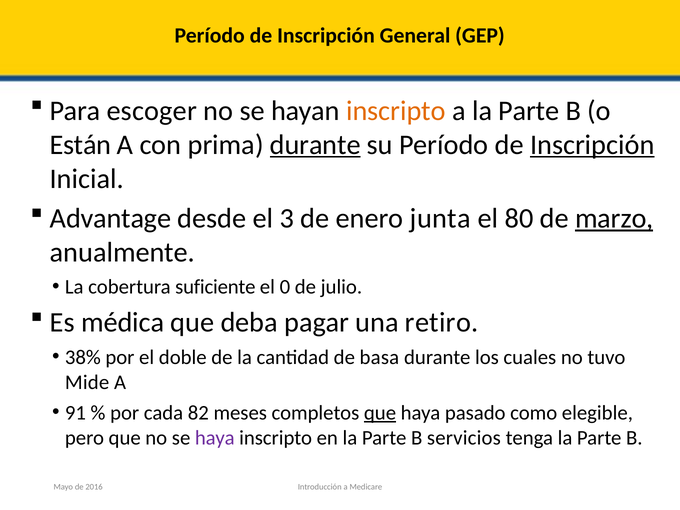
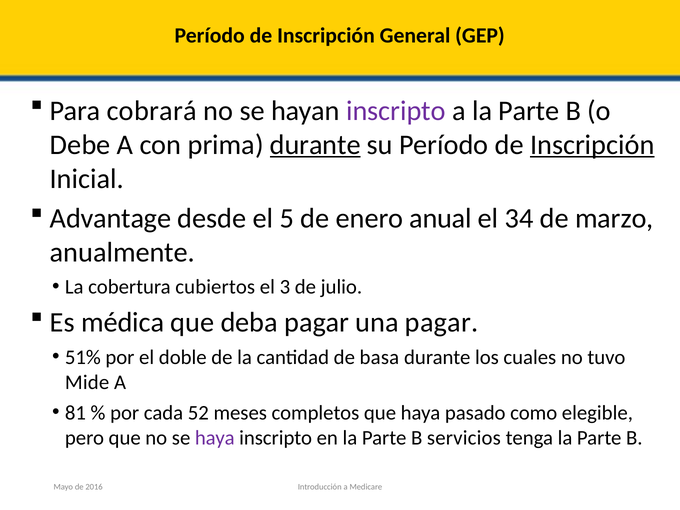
escoger: escoger -> cobrará (152, 111)
inscripto colour: orange -> purple (396, 111)
Están: Están -> Debe (80, 145)
3: 3 -> 5 (287, 218)
junta: junta -> anual (441, 218)
80: 80 -> 34 (519, 218)
marzo underline: present -> none (614, 218)
suficiente: suficiente -> cubiertos (215, 287)
0: 0 -> 3 (285, 287)
una retiro: retiro -> pagar (442, 323)
38%: 38% -> 51% (83, 357)
91: 91 -> 81 (75, 413)
82: 82 -> 52 (198, 413)
que underline: present -> none (380, 413)
